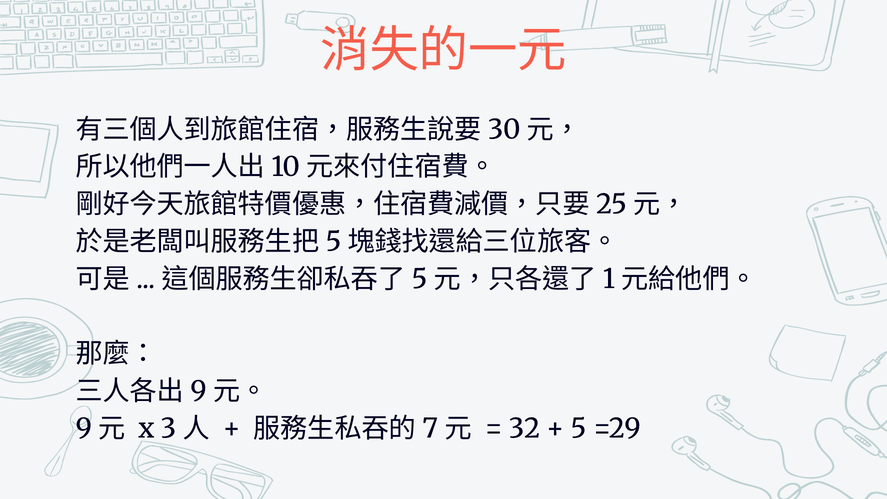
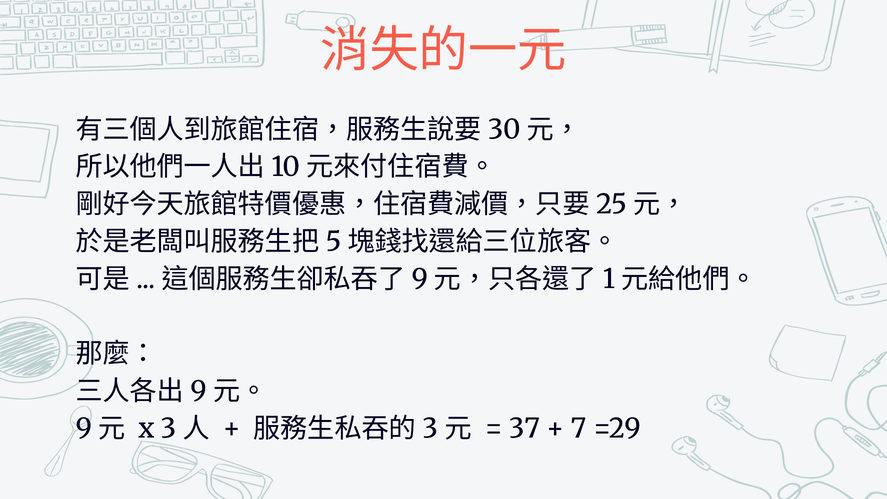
5: 5 -> 9 (420, 279)
7: 7 -> 3 (430, 429)
32: 32 -> 37 (524, 429)
5: 5 -> 7 (578, 429)
